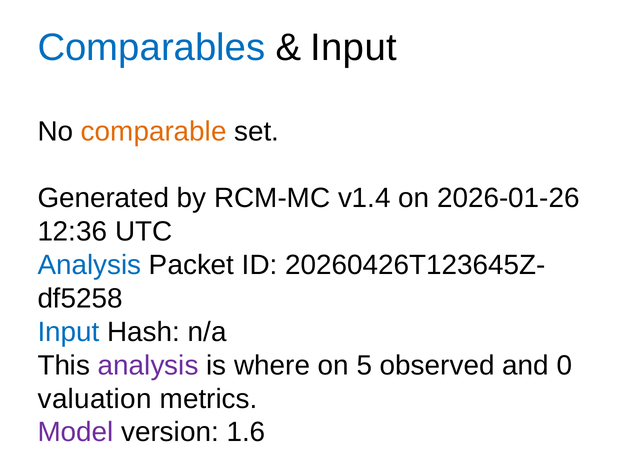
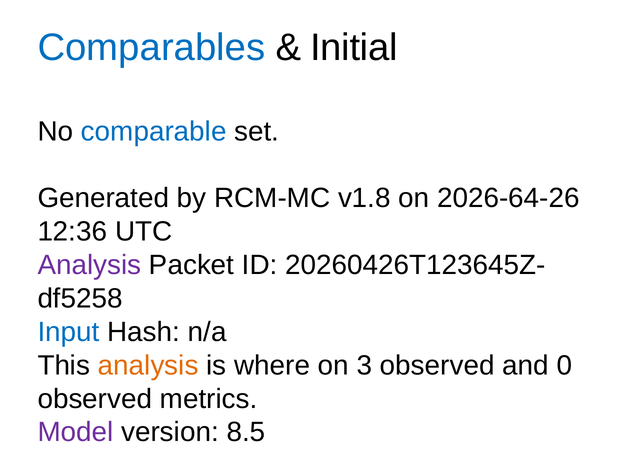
Input: Input -> Initial (354, 48)
comparable colour: orange -> blue (154, 131)
v1.4: v1.4 -> v1.8 (364, 198)
2026-01-26: 2026-01-26 -> 2026-64-26 (508, 198)
Analysis colour: blue -> purple (89, 265)
analysis colour: purple -> orange (148, 366)
5: 5 -> 3 (364, 366)
valuation: valuation -> observed (95, 399)
1.6: 1.6 -> 8.5 (246, 433)
